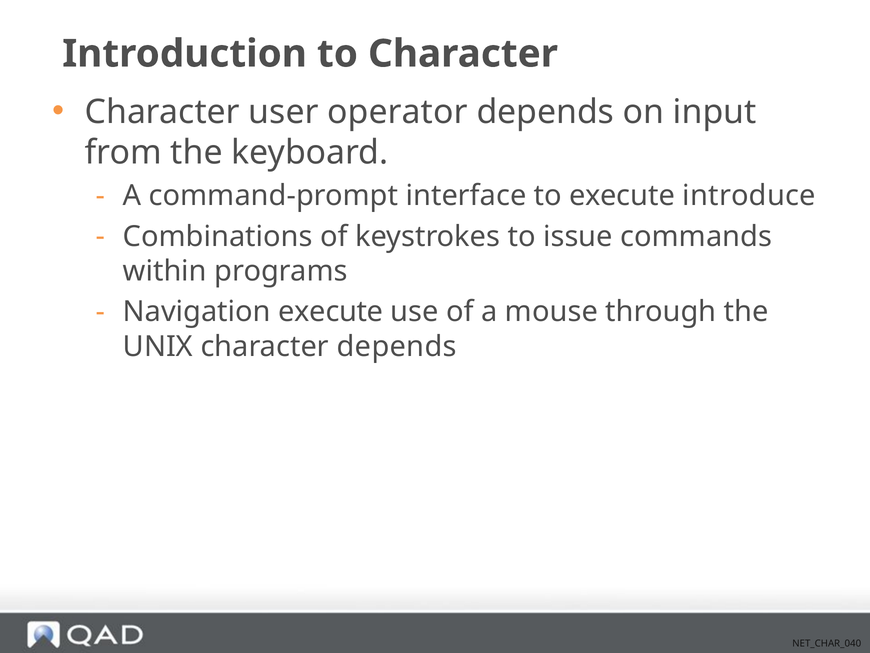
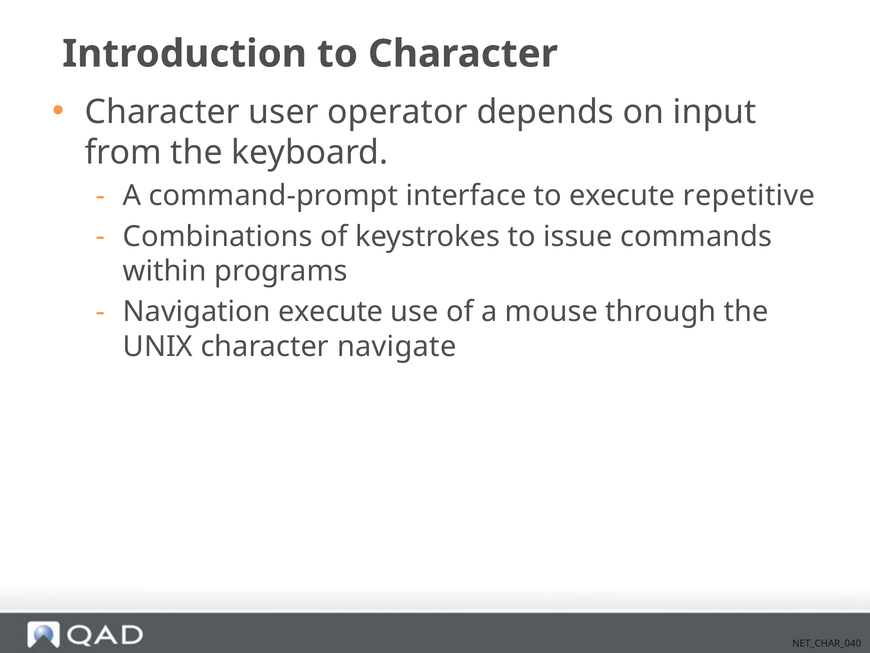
introduce: introduce -> repetitive (749, 196)
character depends: depends -> navigate (397, 346)
